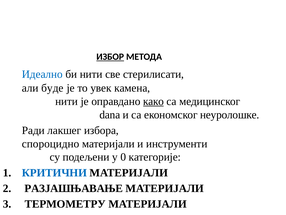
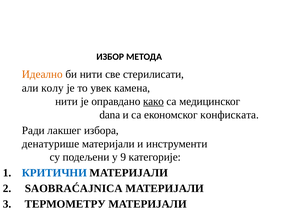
ИЗБОР underline: present -> none (110, 57)
Идеално colour: blue -> orange (42, 74)
буде: буде -> колу (52, 88)
неуролошке: неуролошке -> конфиската (230, 114)
спороцидно: спороцидно -> денатурише (51, 143)
0: 0 -> 9 (123, 157)
РАЗЈАШЊАВАЊЕ: РАЗЈАШЊАВАЊЕ -> SAOBRAĆAJNICA (74, 188)
